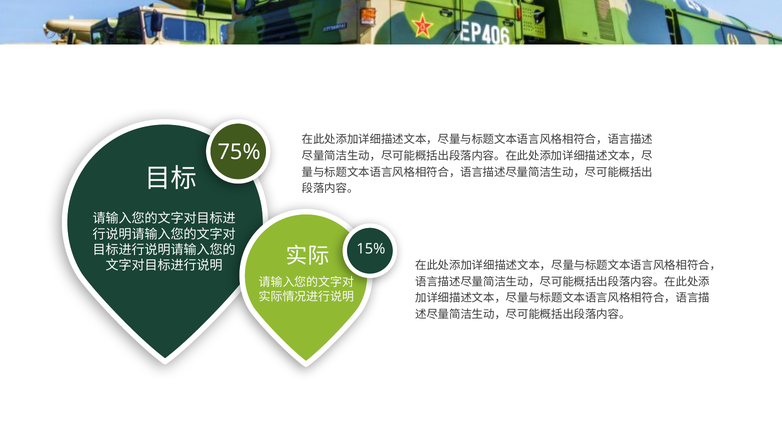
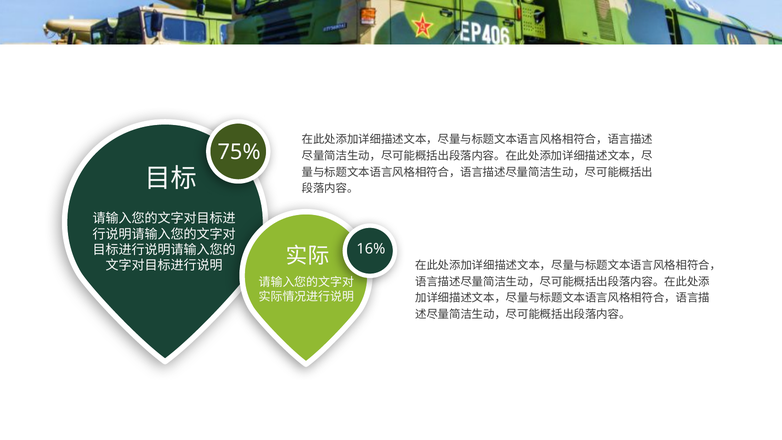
15%: 15% -> 16% (371, 249)
